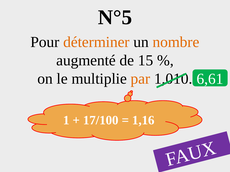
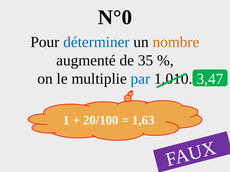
N°5: N°5 -> N°0 (115, 17)
déterminer colour: orange -> blue (96, 42)
15: 15 -> 35 (146, 60)
par colour: orange -> blue (140, 79)
6,61: 6,61 -> 3,47 (210, 79)
17/100: 17/100 -> 20/100 (101, 121)
1,16: 1,16 -> 1,63 (143, 121)
